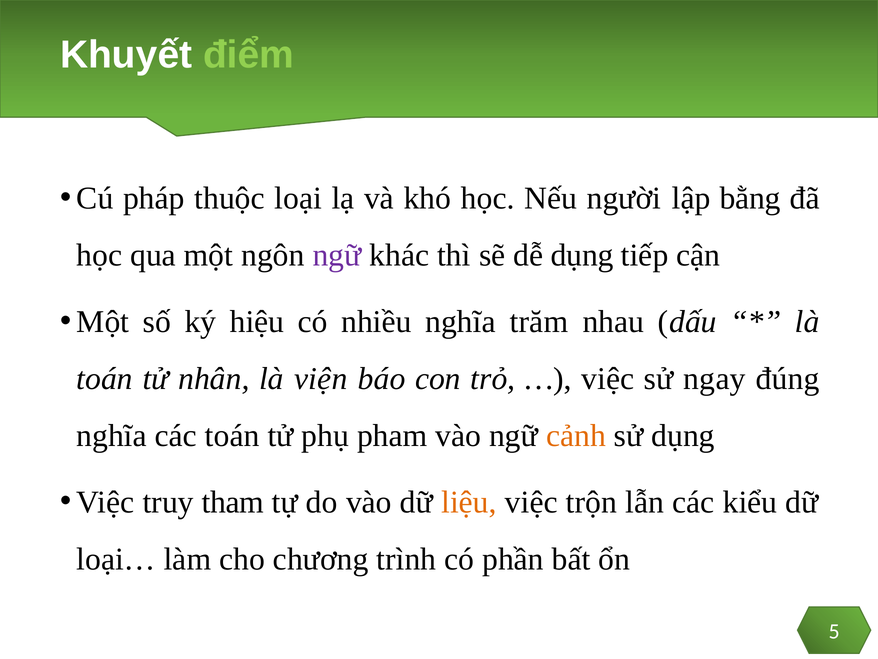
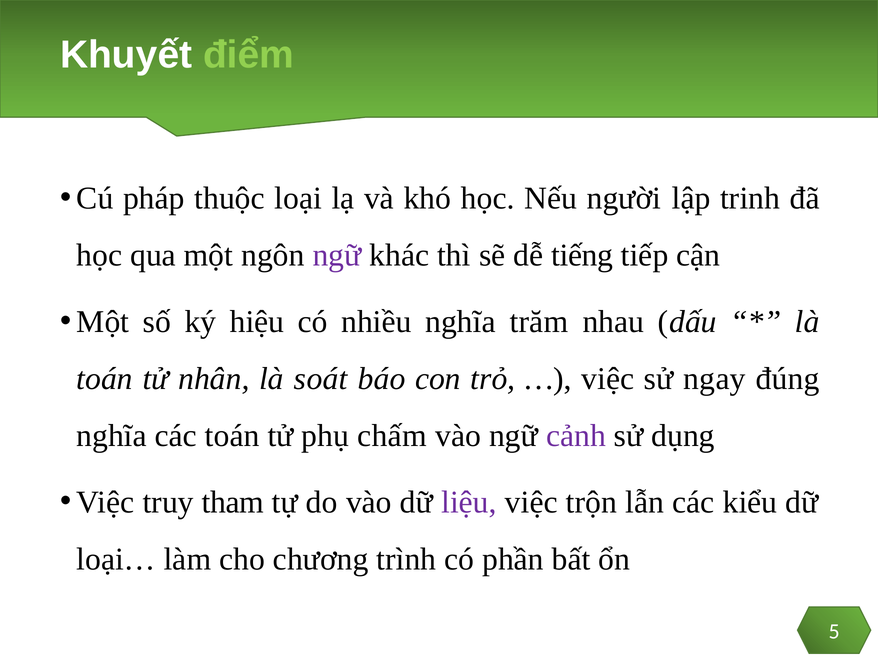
bằng: bằng -> trinh (750, 198)
dễ dụng: dụng -> tiếng (582, 255)
viện: viện -> soát (321, 379)
pham: pham -> chấm (392, 436)
cảnh colour: orange -> purple (576, 436)
liệu colour: orange -> purple (469, 502)
